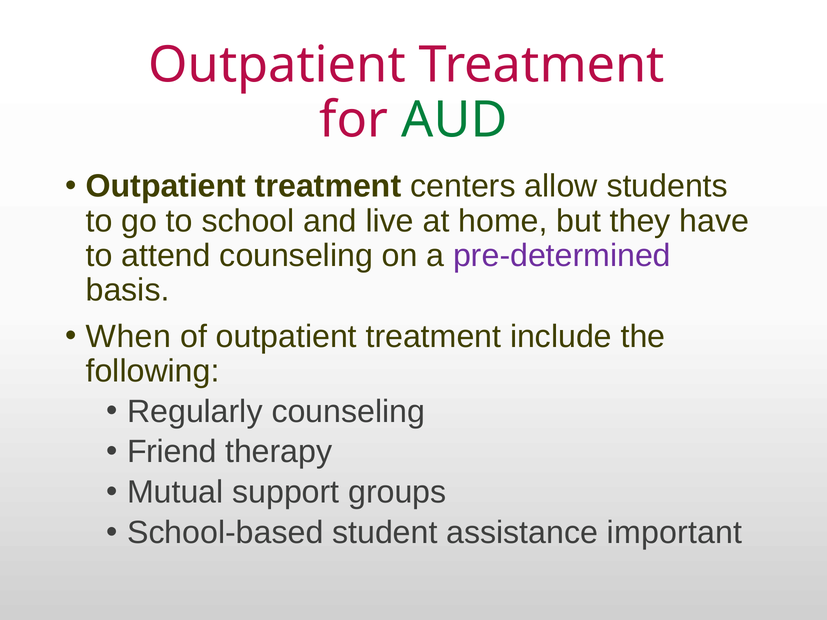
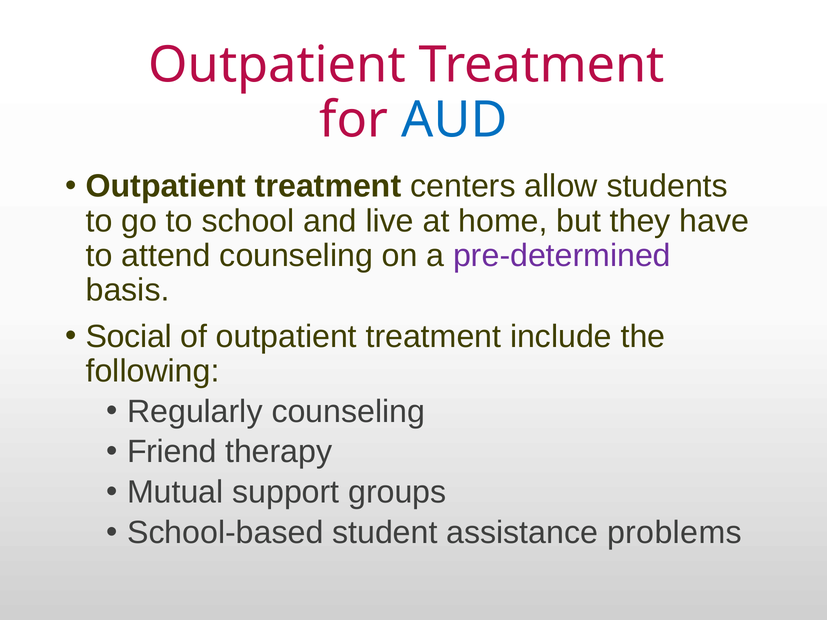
AUD colour: green -> blue (454, 120)
When: When -> Social (129, 337)
important: important -> problems (674, 533)
